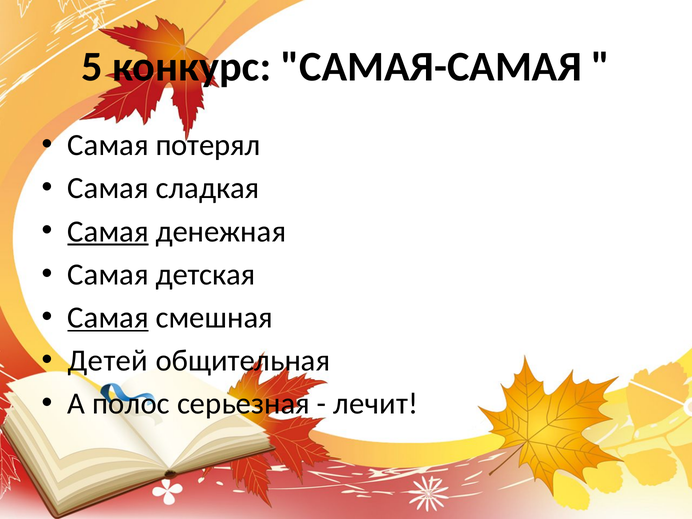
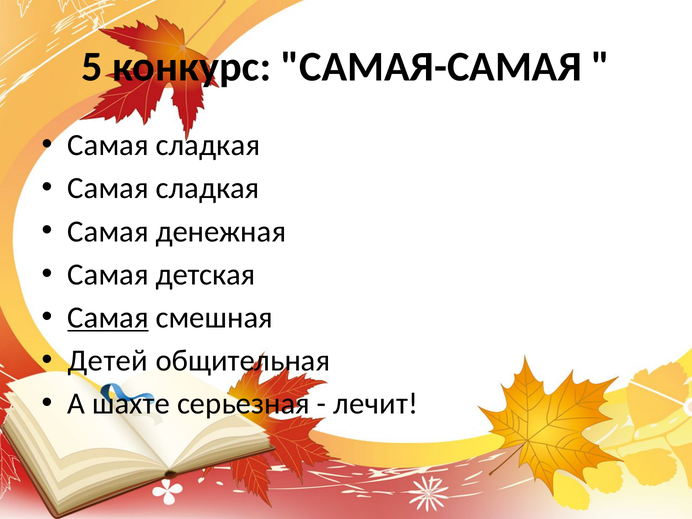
потерял: потерял -> сладкая (208, 145)
Самая underline: present -> none (108, 231)
полос: полос -> шахте (131, 404)
